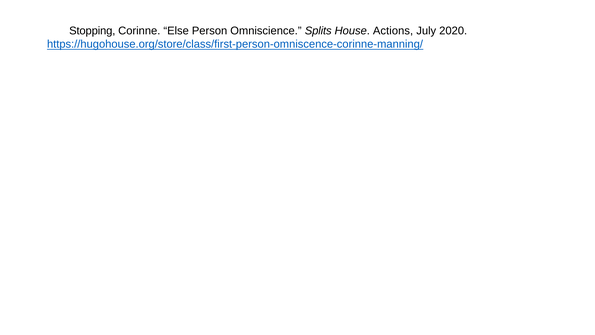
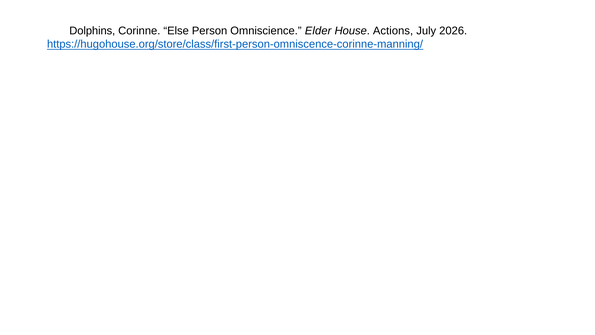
Stopping: Stopping -> Dolphins (92, 31)
Splits: Splits -> Elder (318, 31)
2020: 2020 -> 2026 (453, 31)
